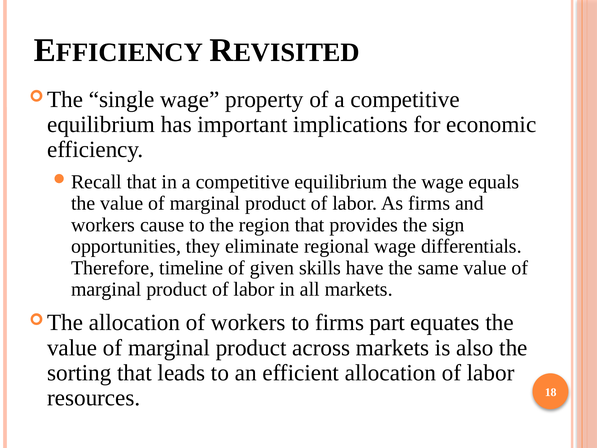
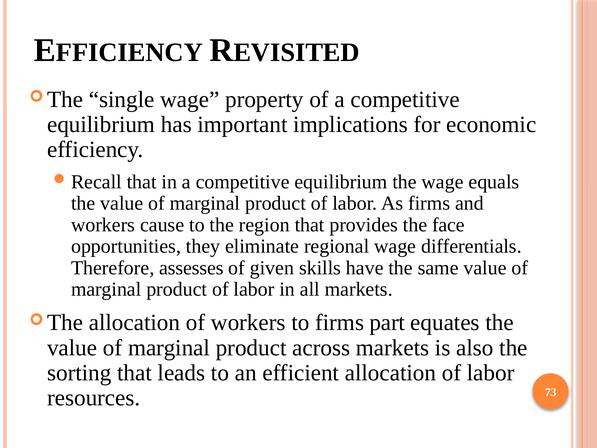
sign: sign -> face (448, 225)
timeline: timeline -> assesses (191, 268)
18: 18 -> 73 (551, 392)
